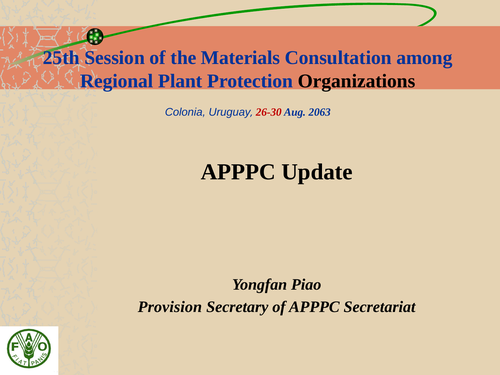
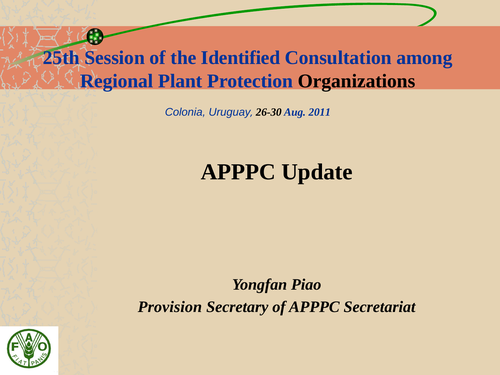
Materials: Materials -> Identified (241, 58)
26-30 colour: red -> black (269, 112)
2063: 2063 -> 2011 (320, 112)
